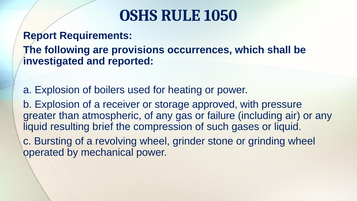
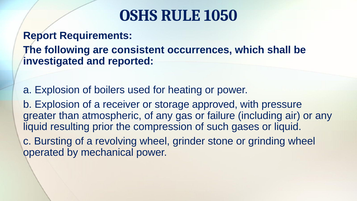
provisions: provisions -> consistent (138, 50)
brief: brief -> prior (103, 127)
